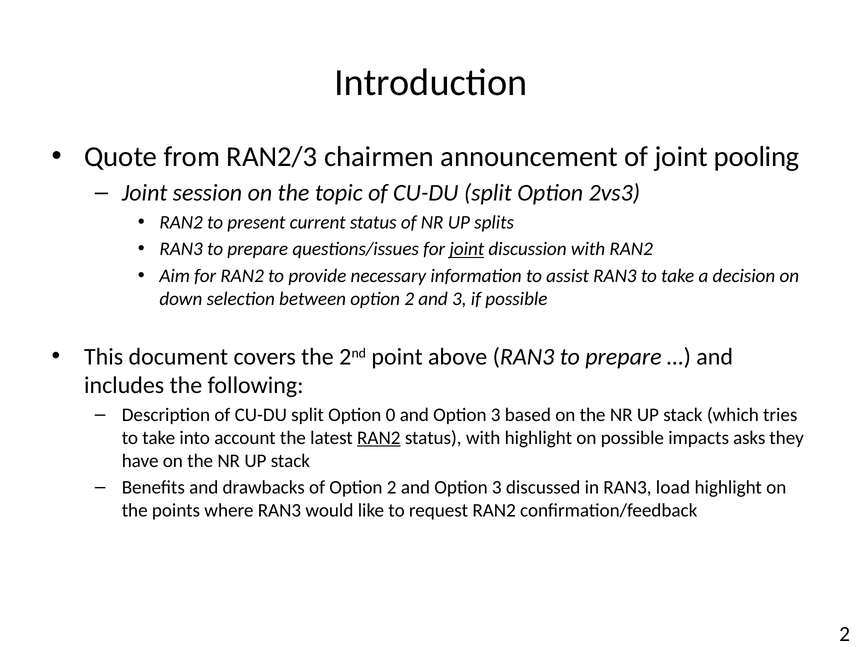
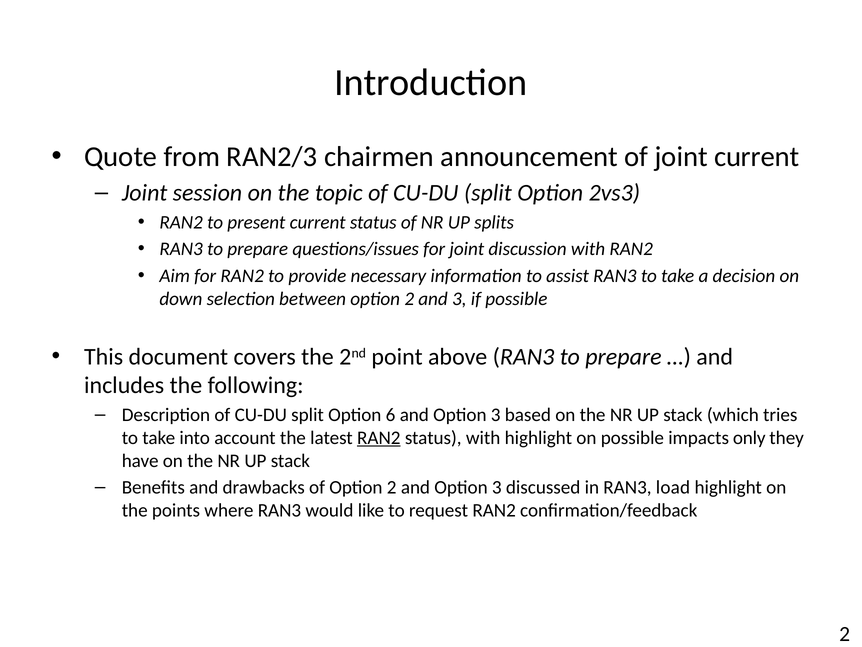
joint pooling: pooling -> current (757, 157)
joint underline: present -> none (467, 249)
0: 0 -> 6 (391, 415)
asks: asks -> only (749, 437)
